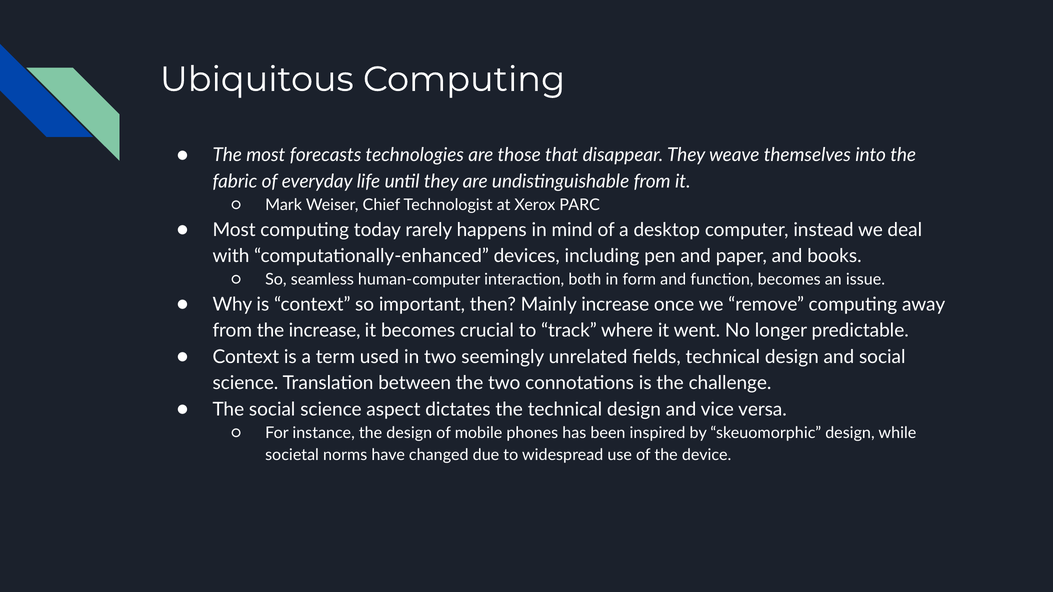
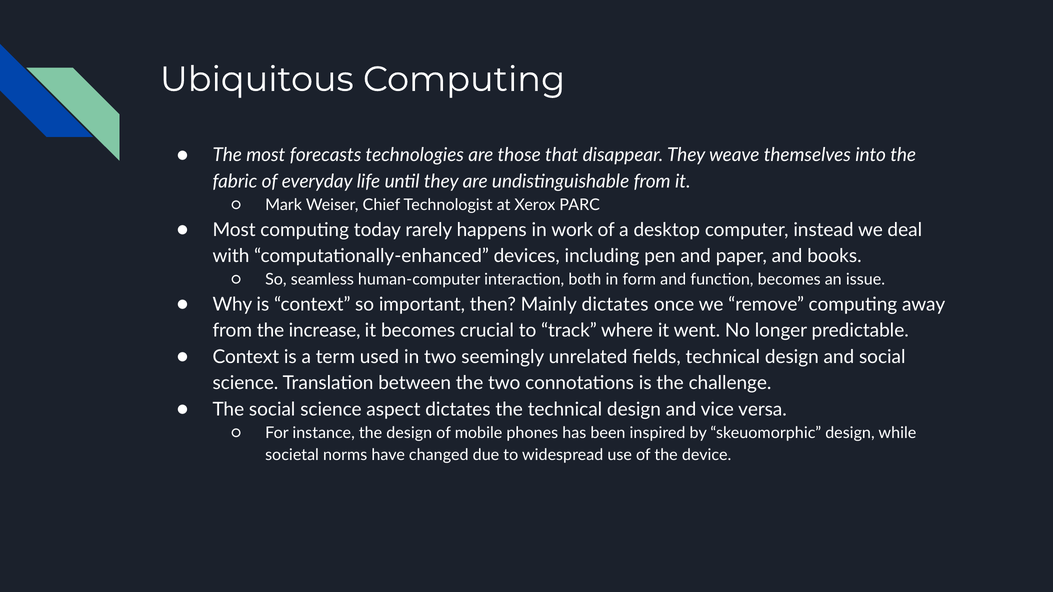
mind: mind -> work (572, 230)
Mainly increase: increase -> dictates (615, 305)
